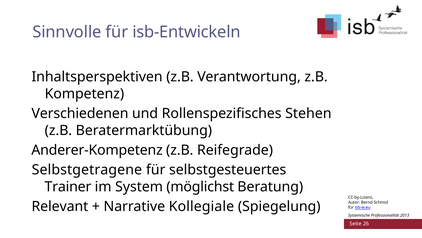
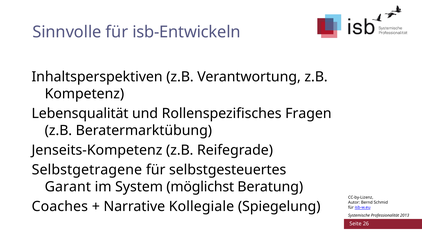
Verschiedenen: Verschiedenen -> Lebensqualität (80, 113)
Stehen: Stehen -> Fragen (308, 113)
Anderer-Kompetenz: Anderer-Kompetenz -> Jenseits-Kompetenz (97, 150)
Trainer: Trainer -> Garant (68, 186)
Relevant: Relevant -> Coaches (60, 206)
